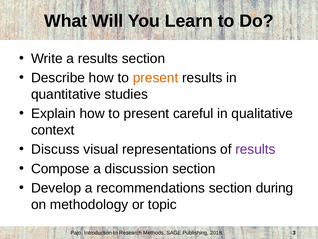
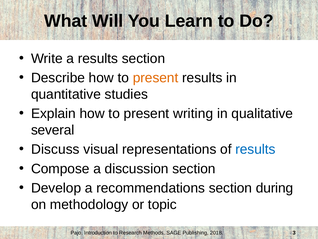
careful: careful -> writing (193, 113)
context: context -> several (53, 130)
results colour: purple -> blue (255, 149)
